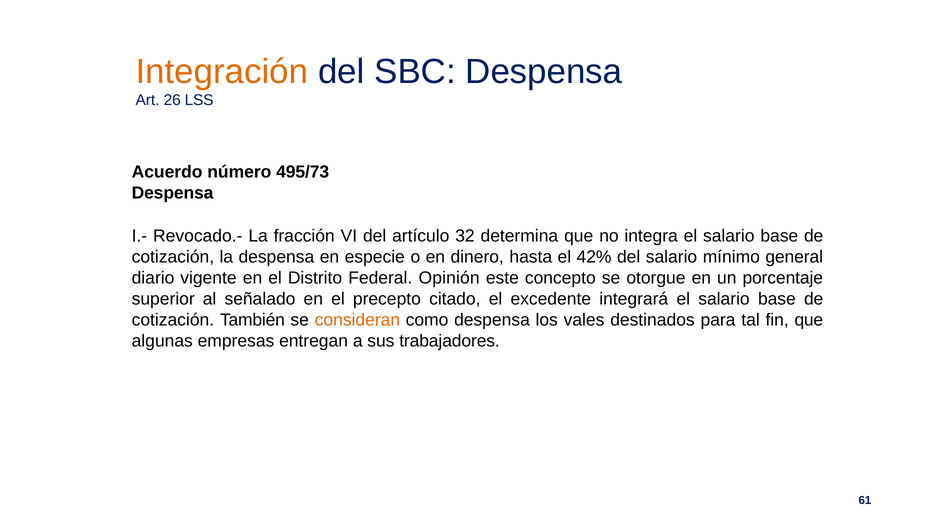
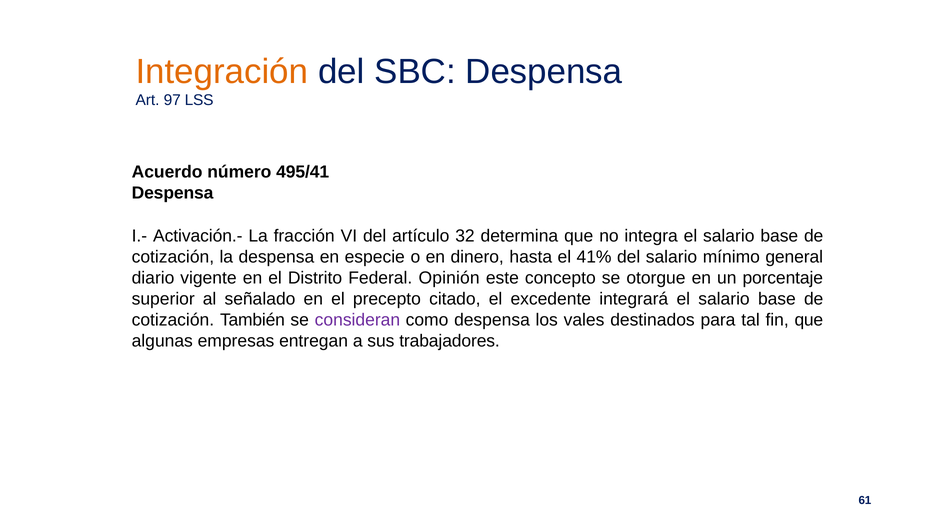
26: 26 -> 97 (172, 100)
495/73: 495/73 -> 495/41 (303, 172)
Revocado.-: Revocado.- -> Activación.- (198, 236)
42%: 42% -> 41% (594, 257)
consideran colour: orange -> purple (357, 320)
